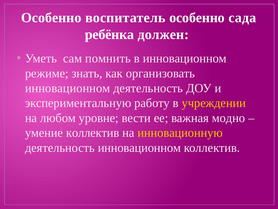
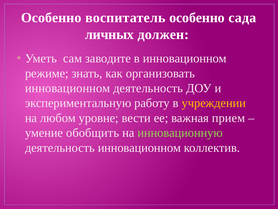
ребёнка: ребёнка -> личных (110, 34)
помнить: помнить -> заводите (108, 58)
модно: модно -> прием (228, 118)
умение коллектив: коллектив -> обобщить (93, 133)
инновационную colour: yellow -> light green (180, 133)
